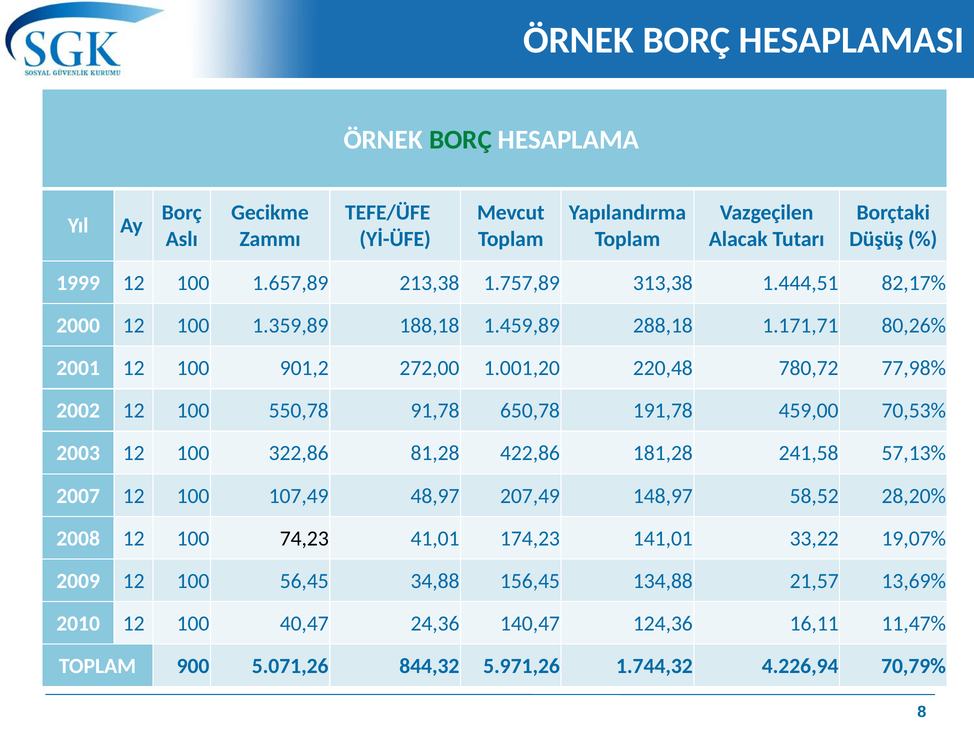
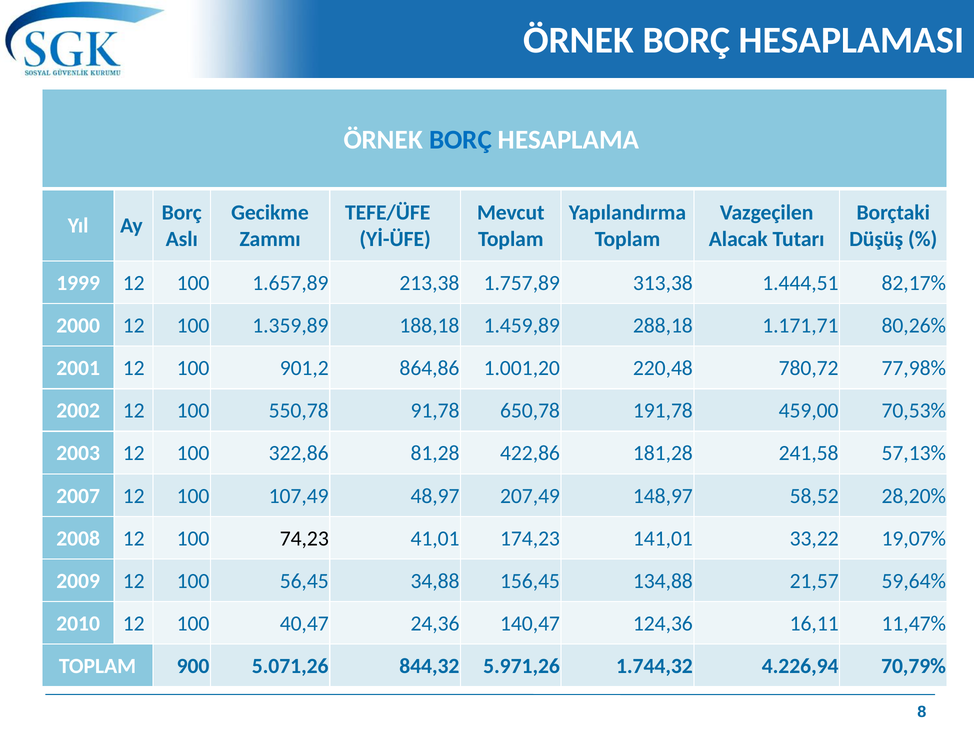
BORÇ colour: green -> blue (460, 140)
272,00: 272,00 -> 864,86 (429, 368)
13,69%: 13,69% -> 59,64% (914, 581)
